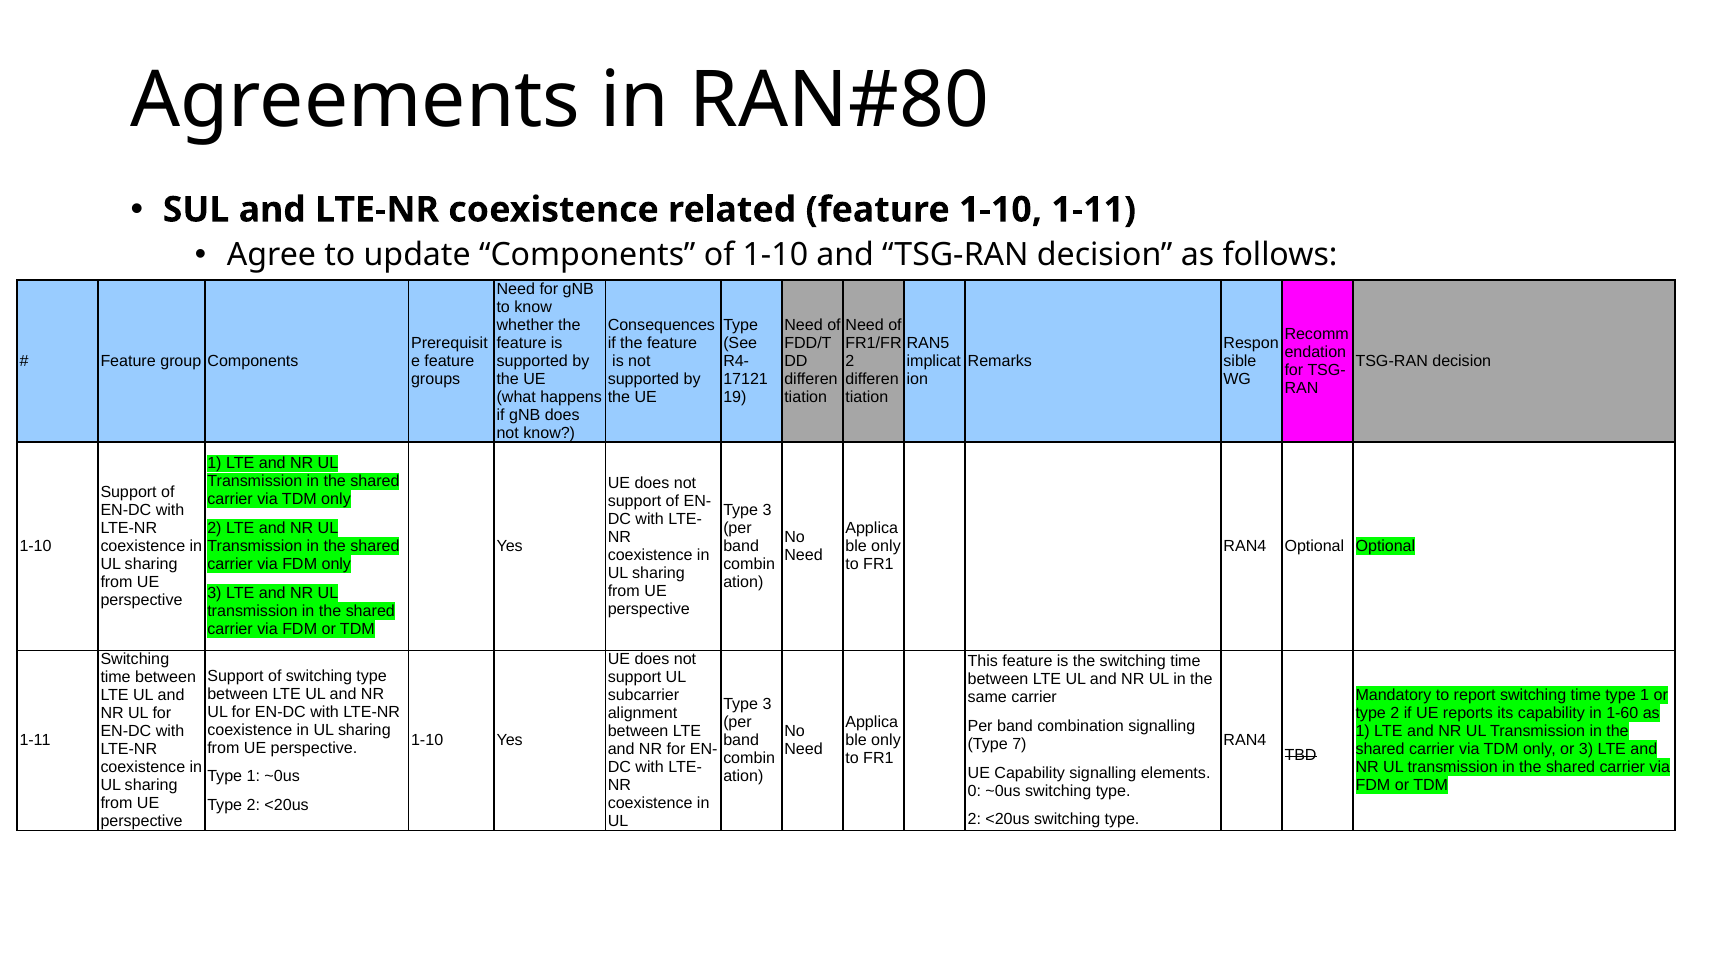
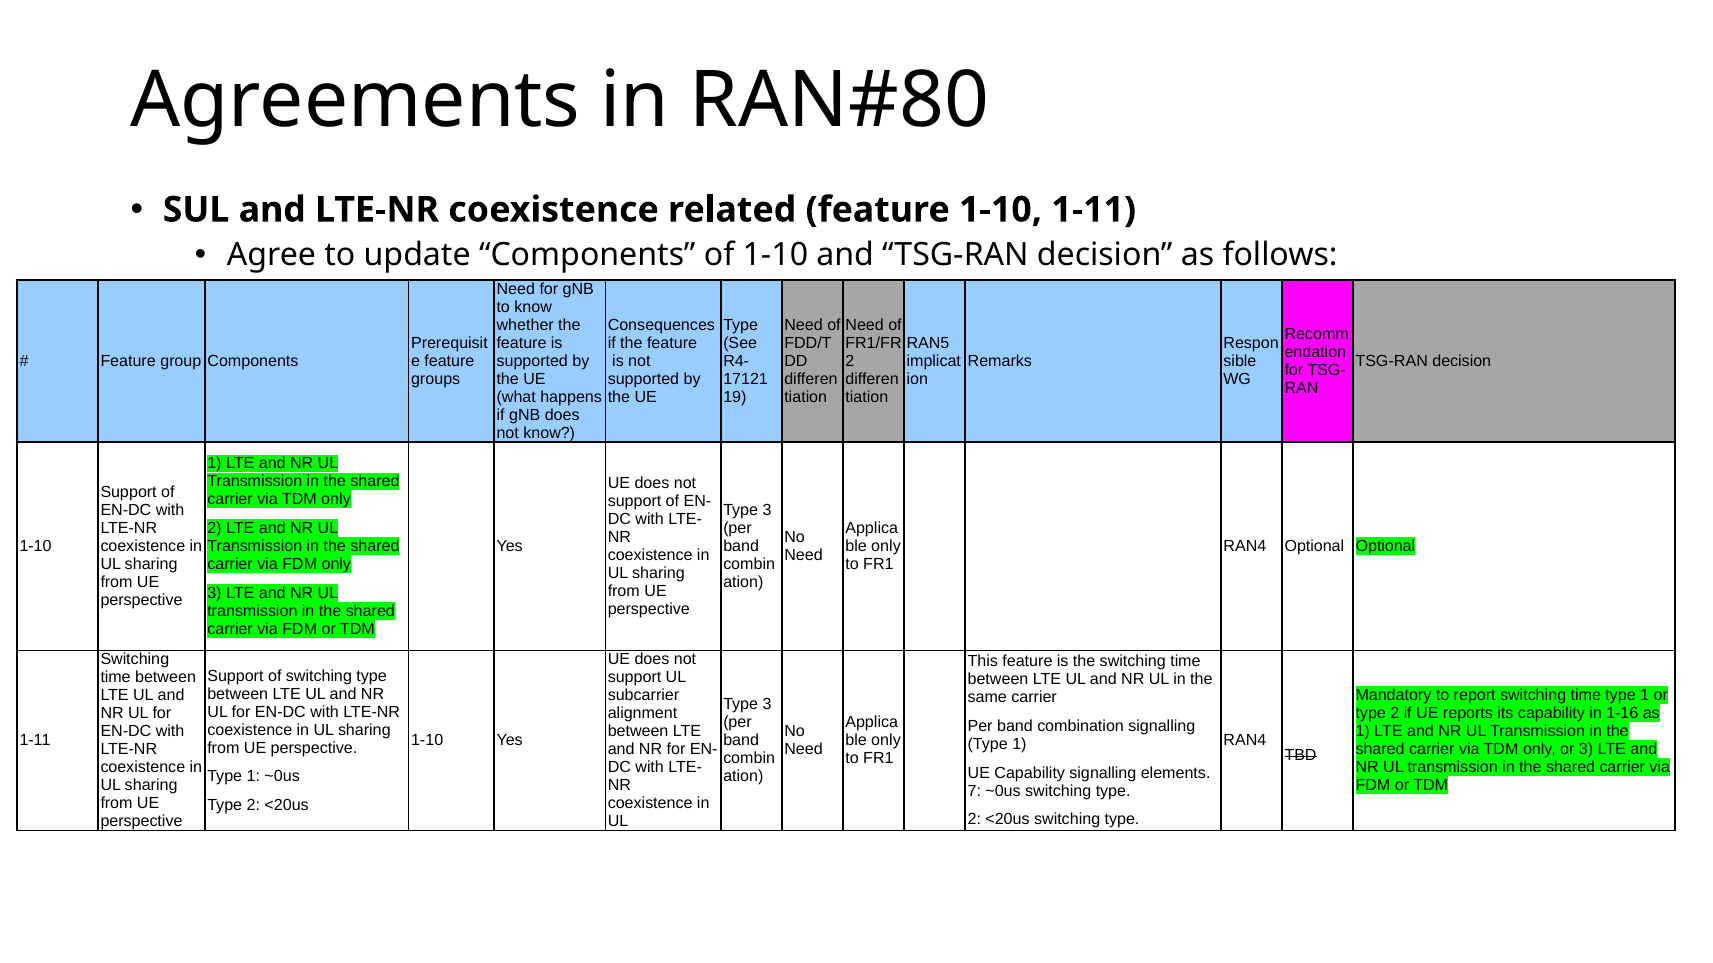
1-60: 1-60 -> 1-16 (1622, 714)
7: 7 -> 1 (1019, 745)
0: 0 -> 7 (974, 791)
